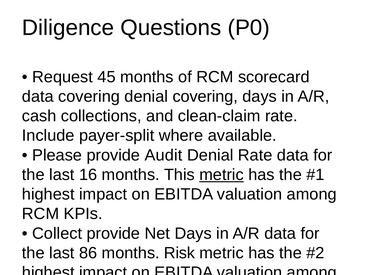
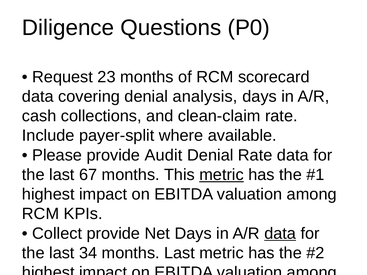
45: 45 -> 23 (107, 77)
denial covering: covering -> analysis (205, 97)
16: 16 -> 67 (88, 175)
data underline: none -> present (280, 234)
86: 86 -> 34 (88, 253)
months Risk: Risk -> Last (179, 253)
